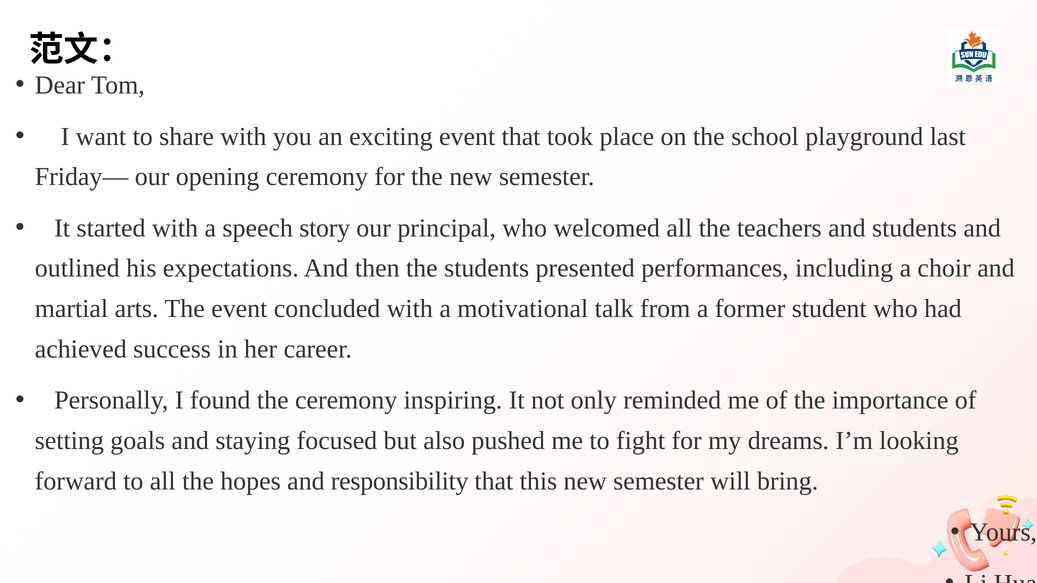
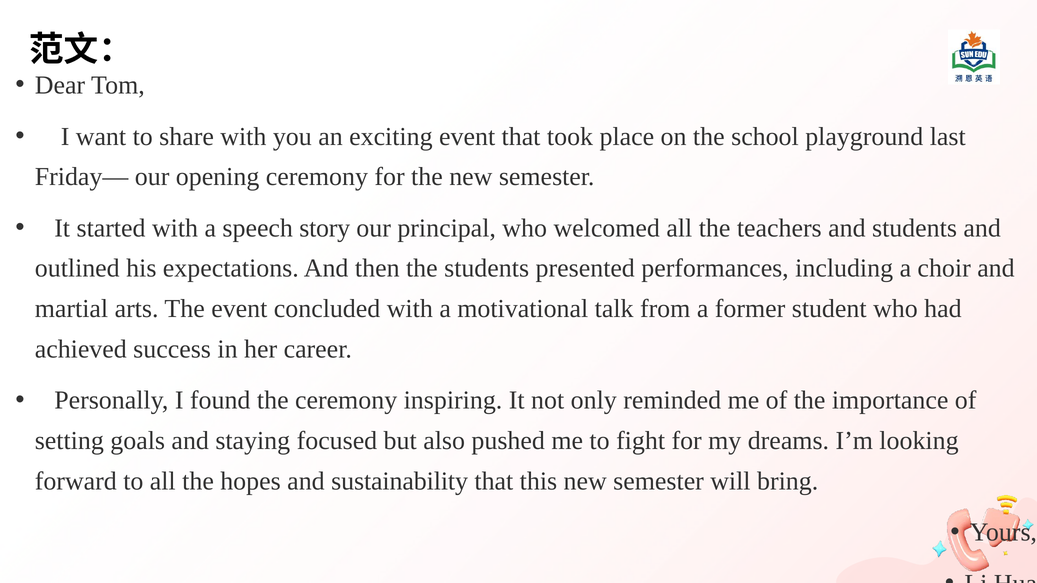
responsibility: responsibility -> sustainability (400, 481)
